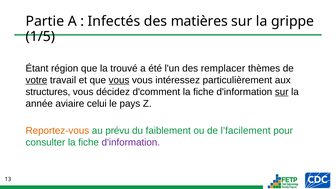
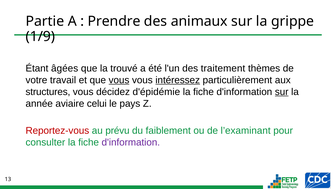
Infectés: Infectés -> Prendre (114, 21)
matières: matières -> animaux (199, 21)
1/5: 1/5 -> 1/9 (40, 36)
région: région -> âgées (65, 68)
remplacer: remplacer -> traitement (223, 68)
votre underline: present -> none (36, 80)
intéressez underline: none -> present (178, 80)
d'comment: d'comment -> d'épidémie (156, 92)
Reportez-vous colour: orange -> red (57, 131)
l’facilement: l’facilement -> l’examinant (246, 131)
